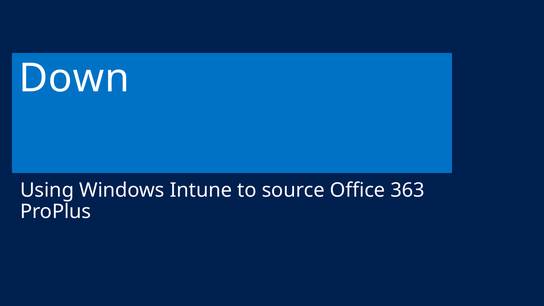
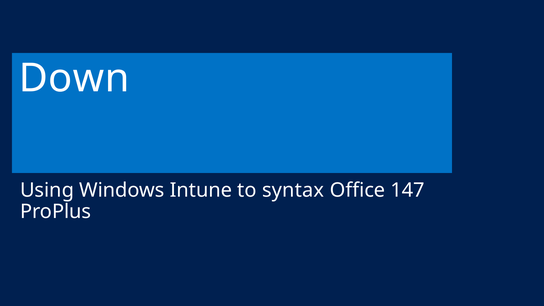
source: source -> syntax (293, 190)
363: 363 -> 147 (408, 190)
